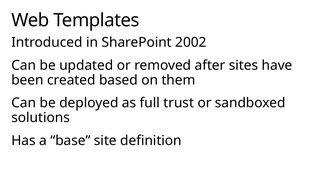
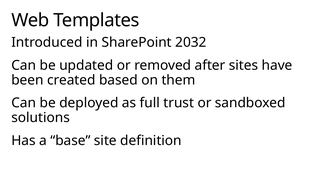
2002: 2002 -> 2032 (191, 42)
